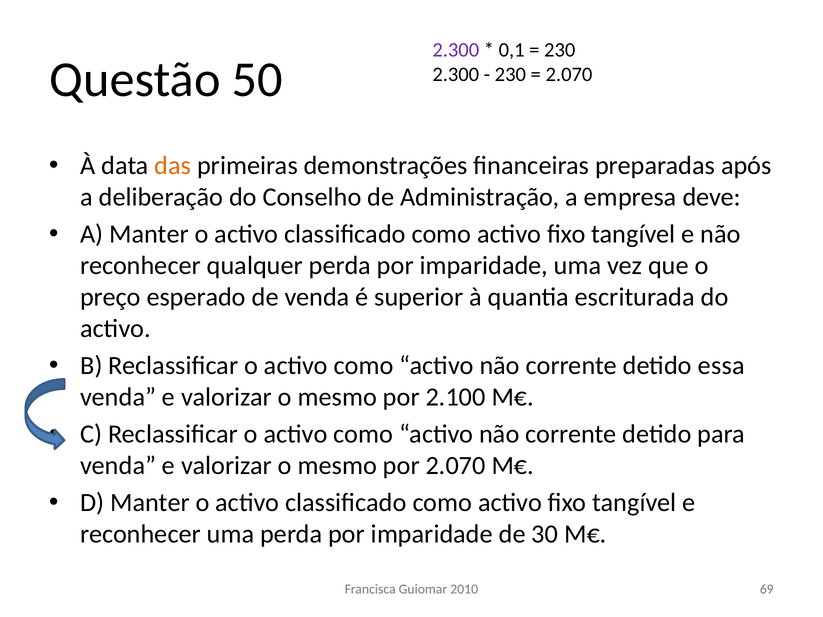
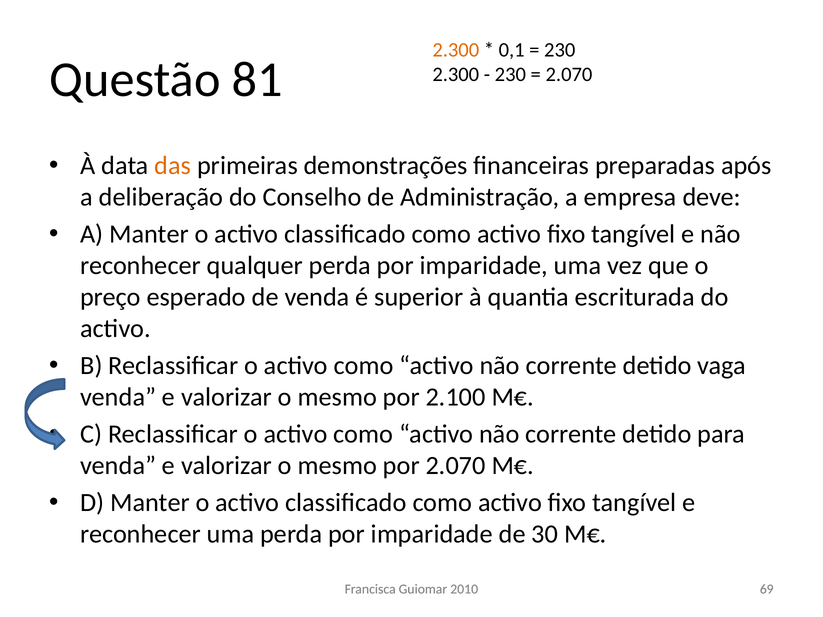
2.300 colour: purple -> orange (456, 50)
50: 50 -> 81 (257, 80)
essa: essa -> vaga (722, 366)
